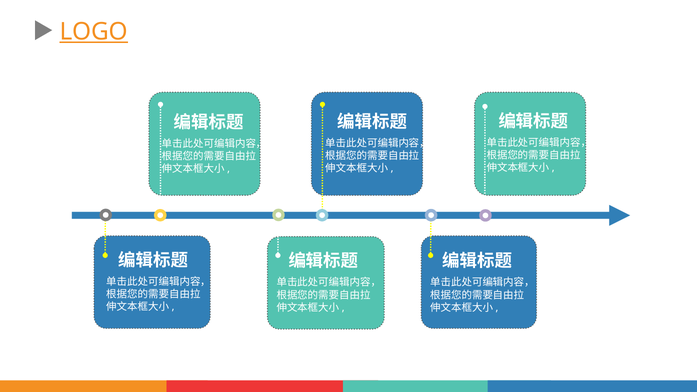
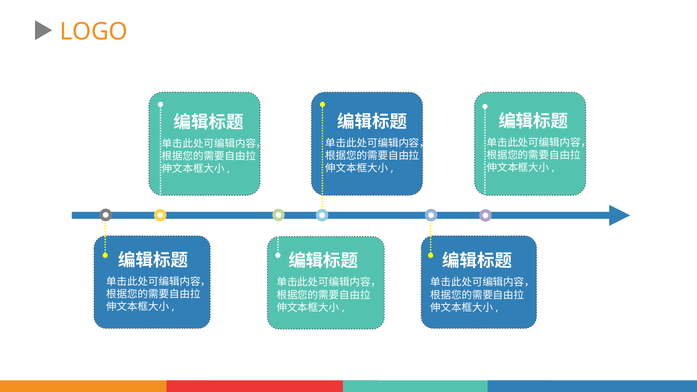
LOGO underline: present -> none (94, 32)
